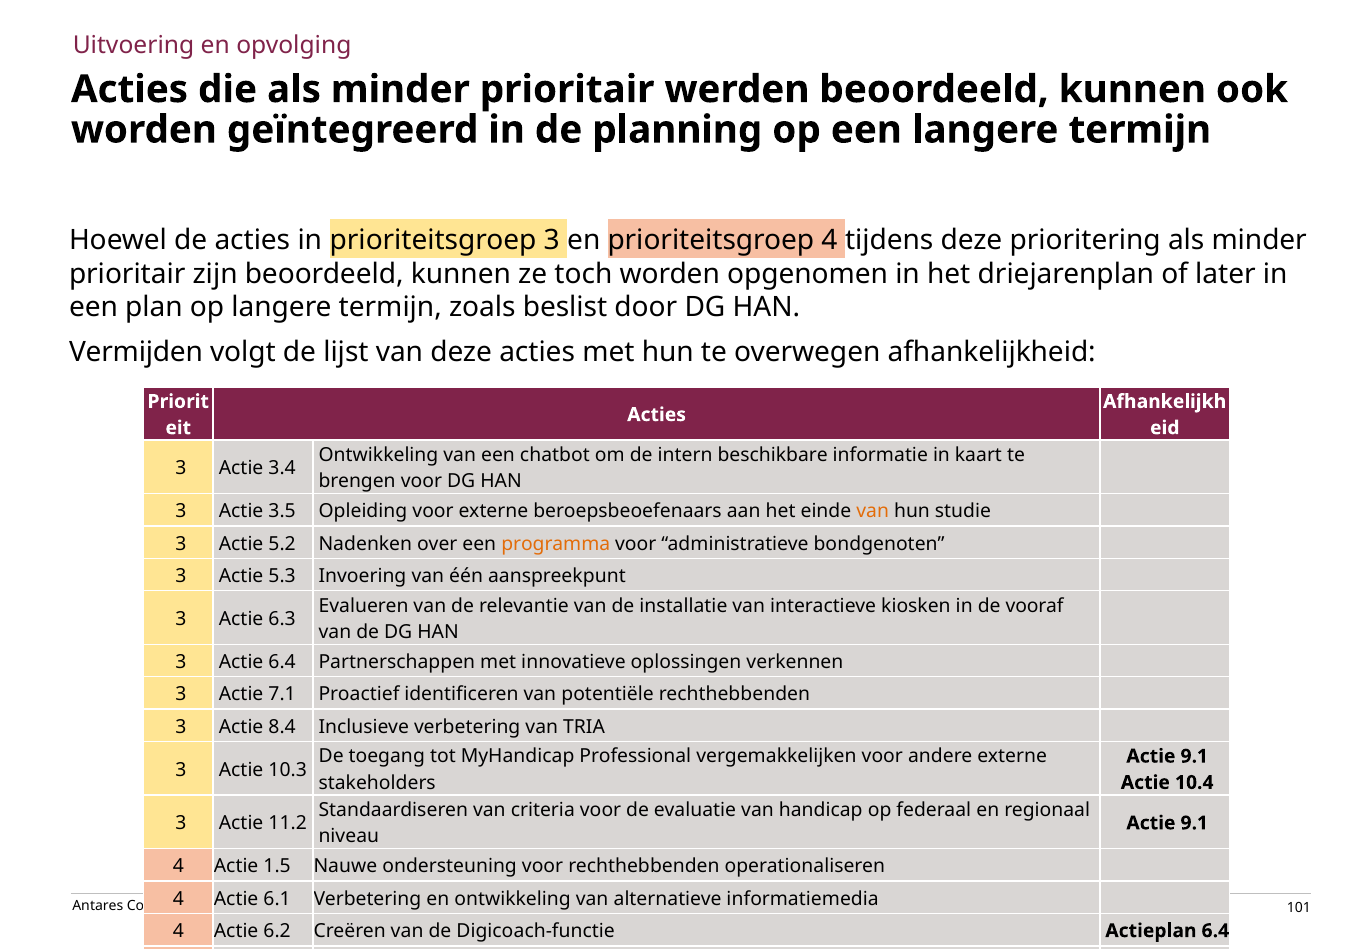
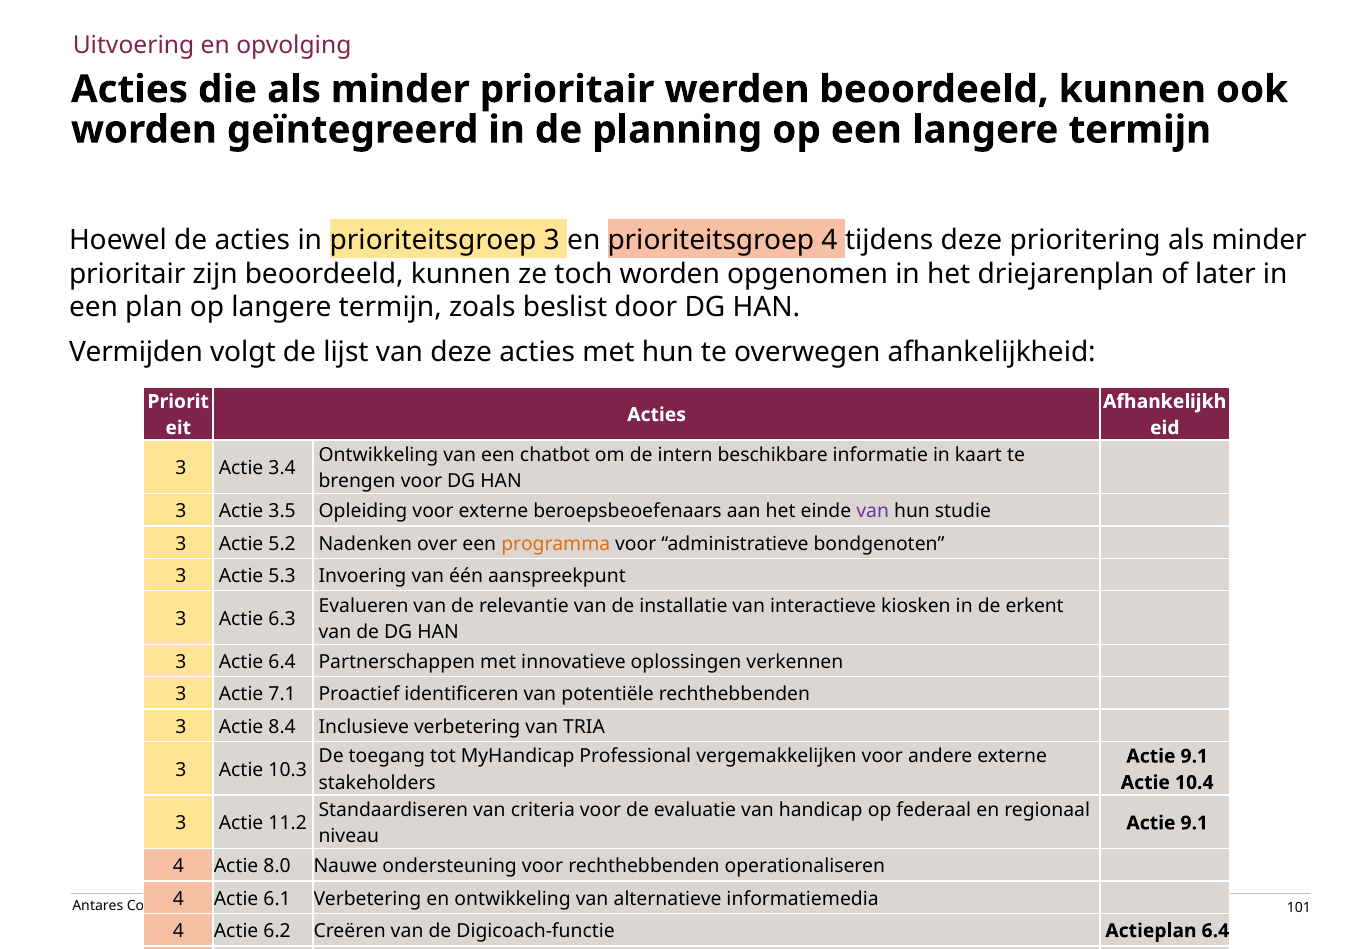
van colour: orange -> purple (873, 511)
vooraf: vooraf -> erkent (1035, 606)
1.5: 1.5 -> 8.0 (277, 867)
